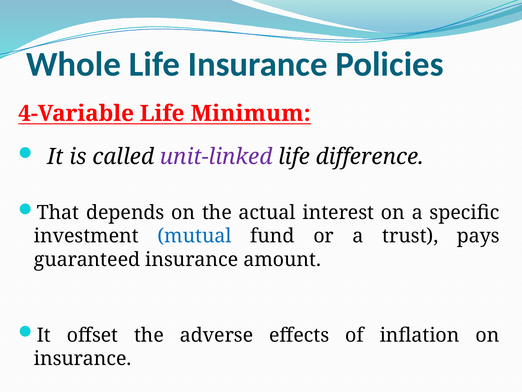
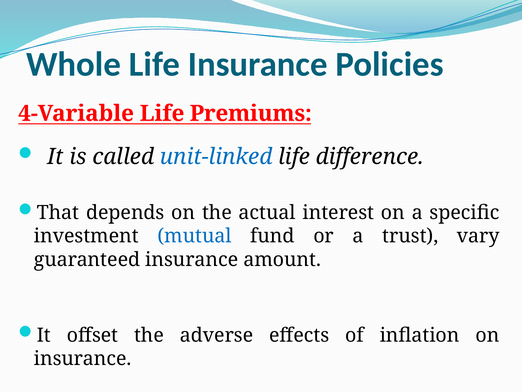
Minimum: Minimum -> Premiums (251, 113)
unit-linked colour: purple -> blue (216, 156)
pays: pays -> vary (478, 236)
